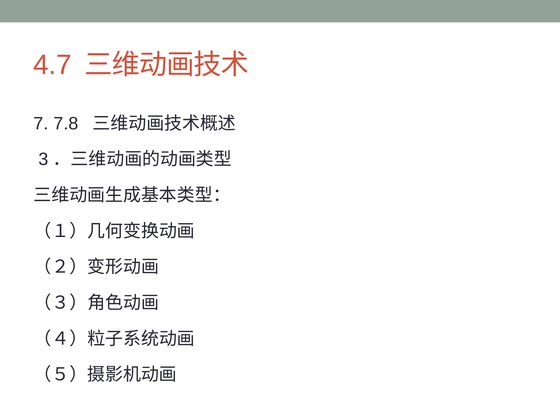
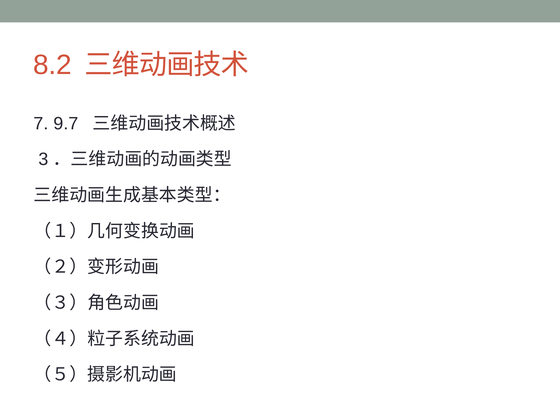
4.7: 4.7 -> 8.2 (52, 65)
7.8: 7.8 -> 9.7 (66, 123)
